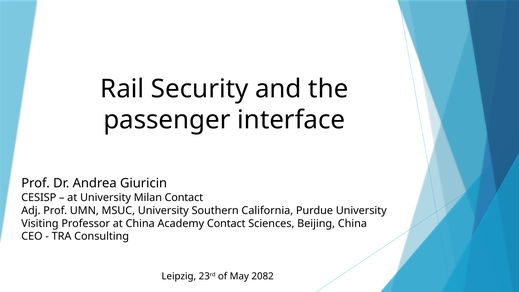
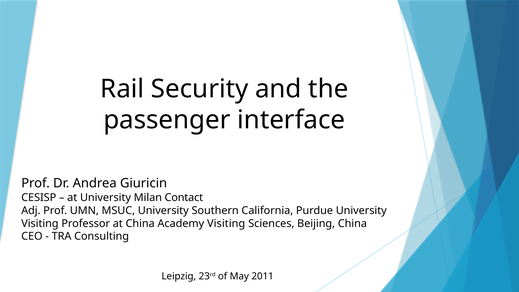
Academy Contact: Contact -> Visiting (226, 223)
2082: 2082 -> 2011 (263, 276)
